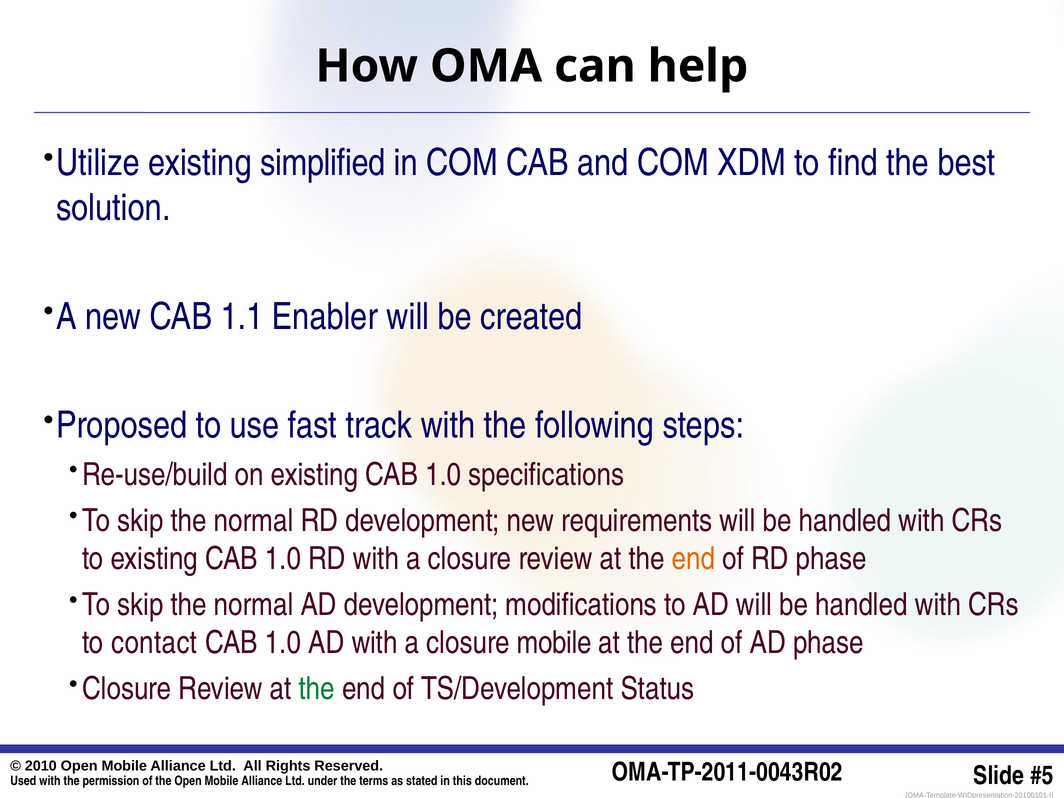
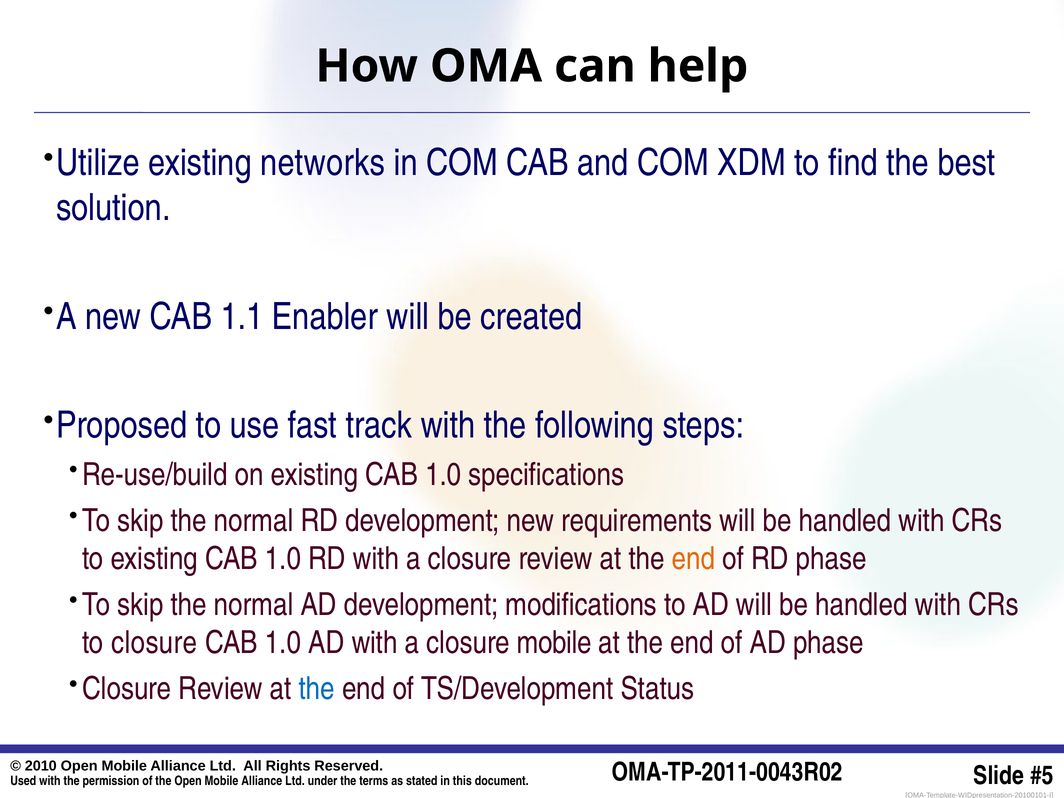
simplified: simplified -> networks (323, 163)
to contact: contact -> closure (154, 643)
the colour: green -> blue (317, 689)
